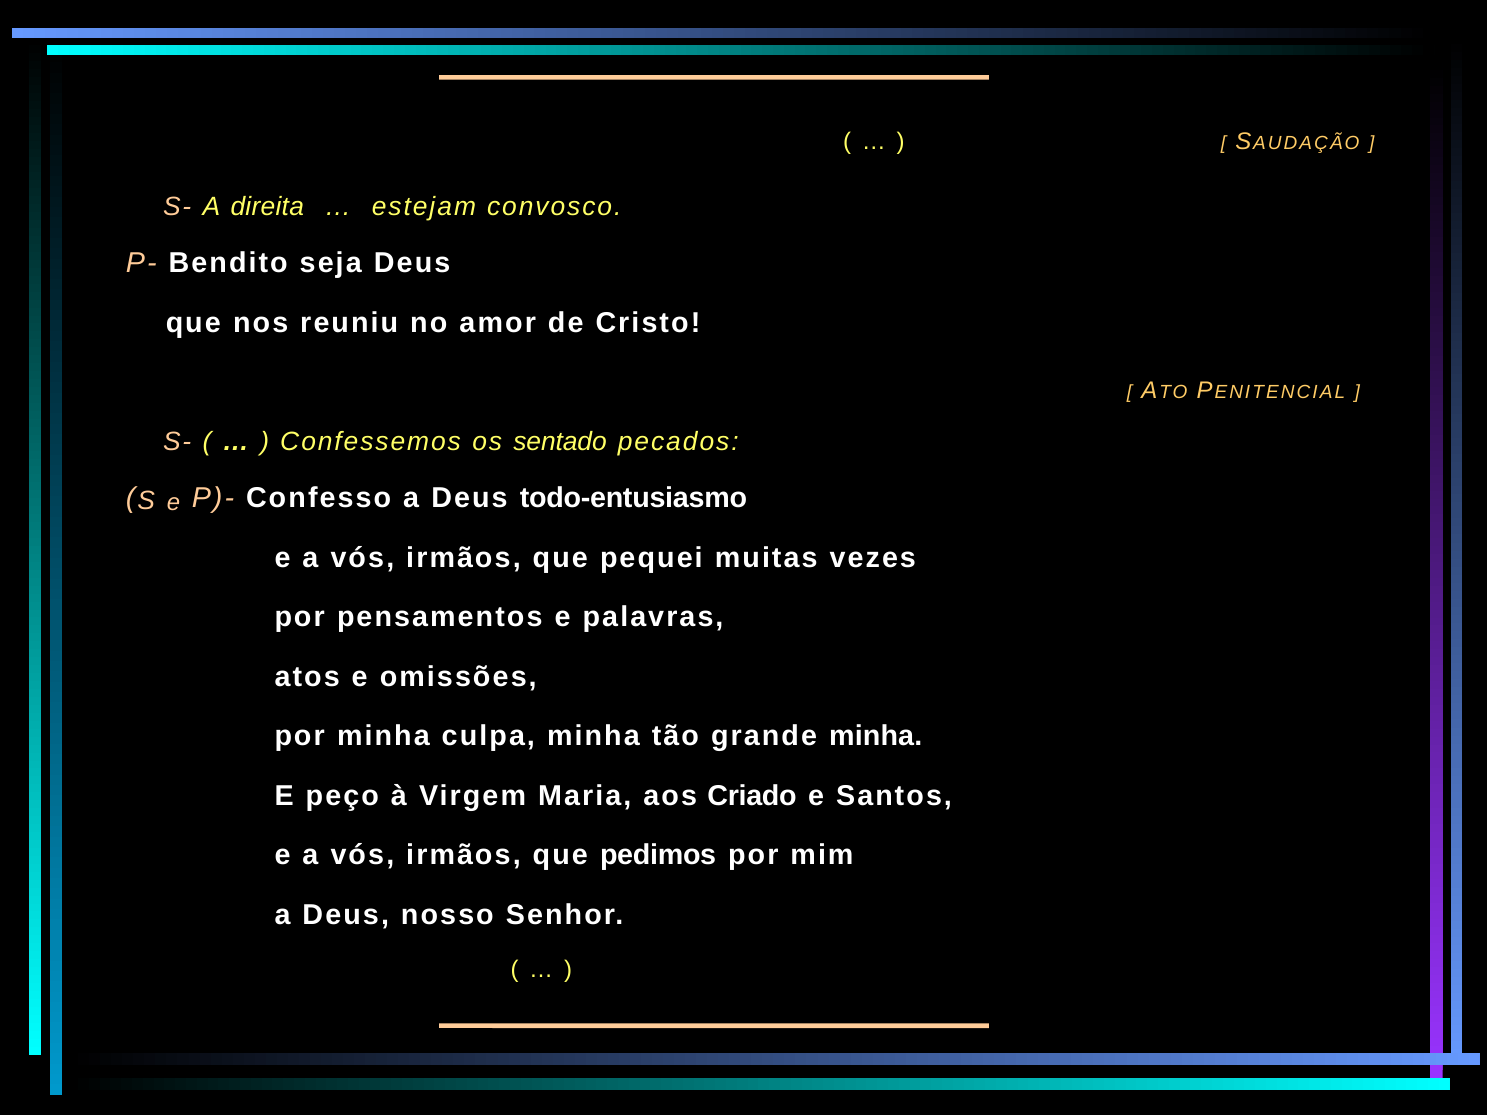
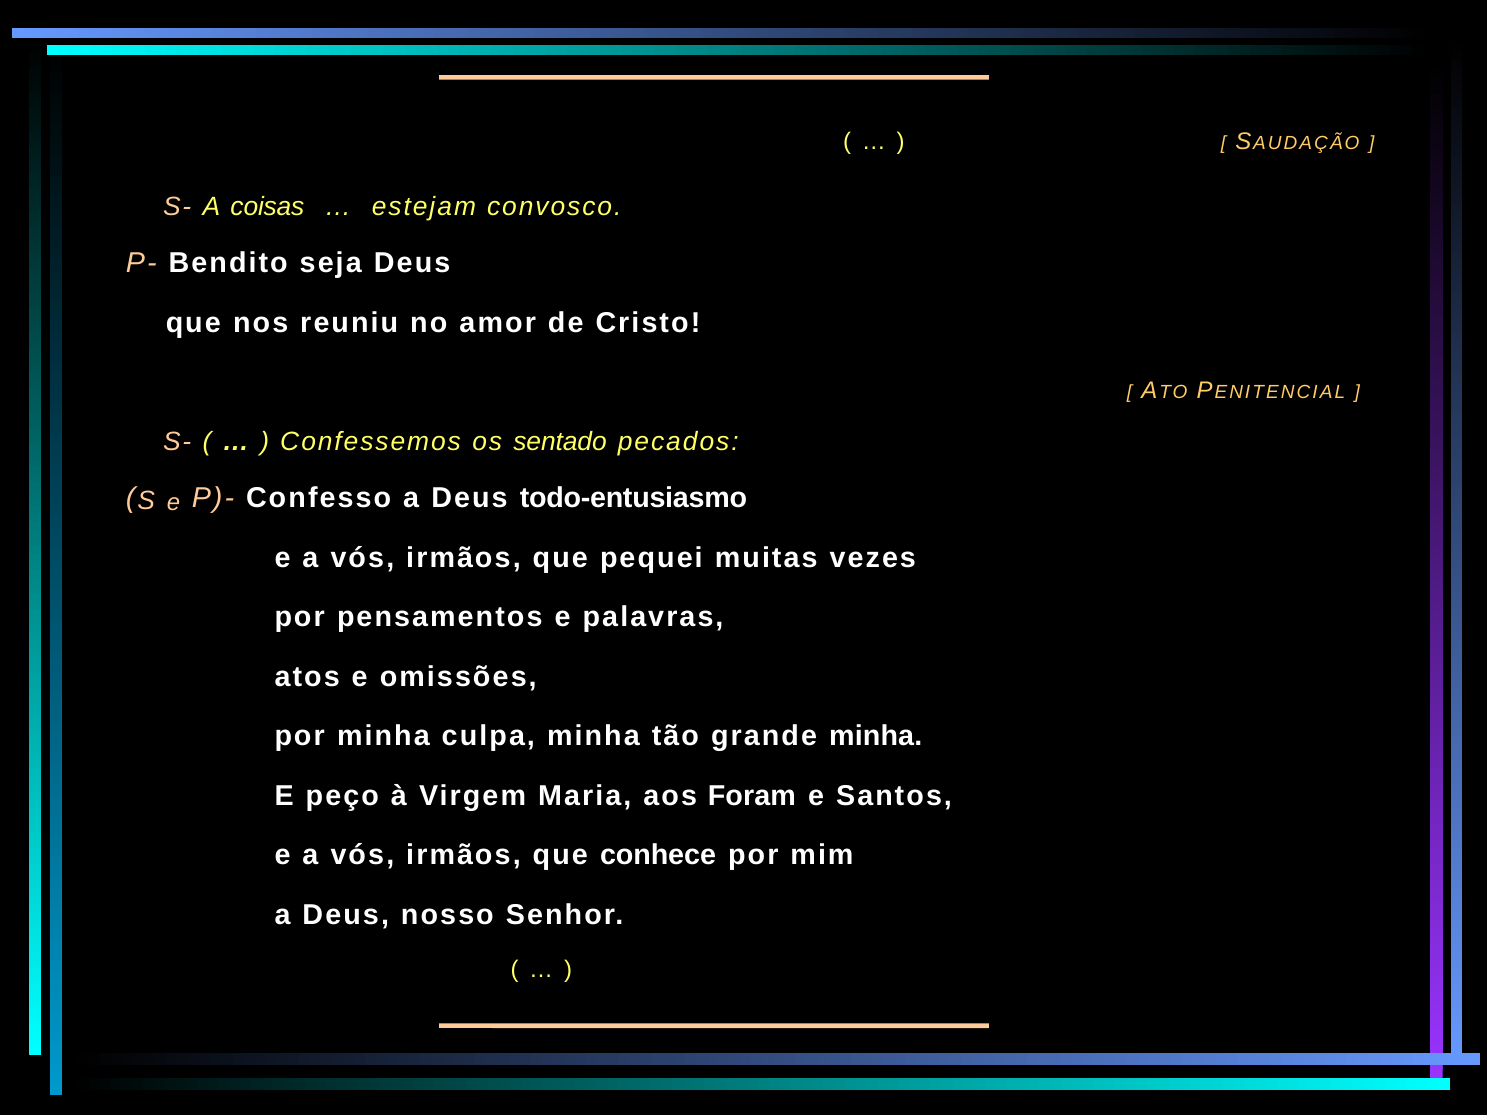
direita: direita -> coisas (267, 207)
Criado: Criado -> Foram (752, 796)
pedimos: pedimos -> conhece (658, 855)
